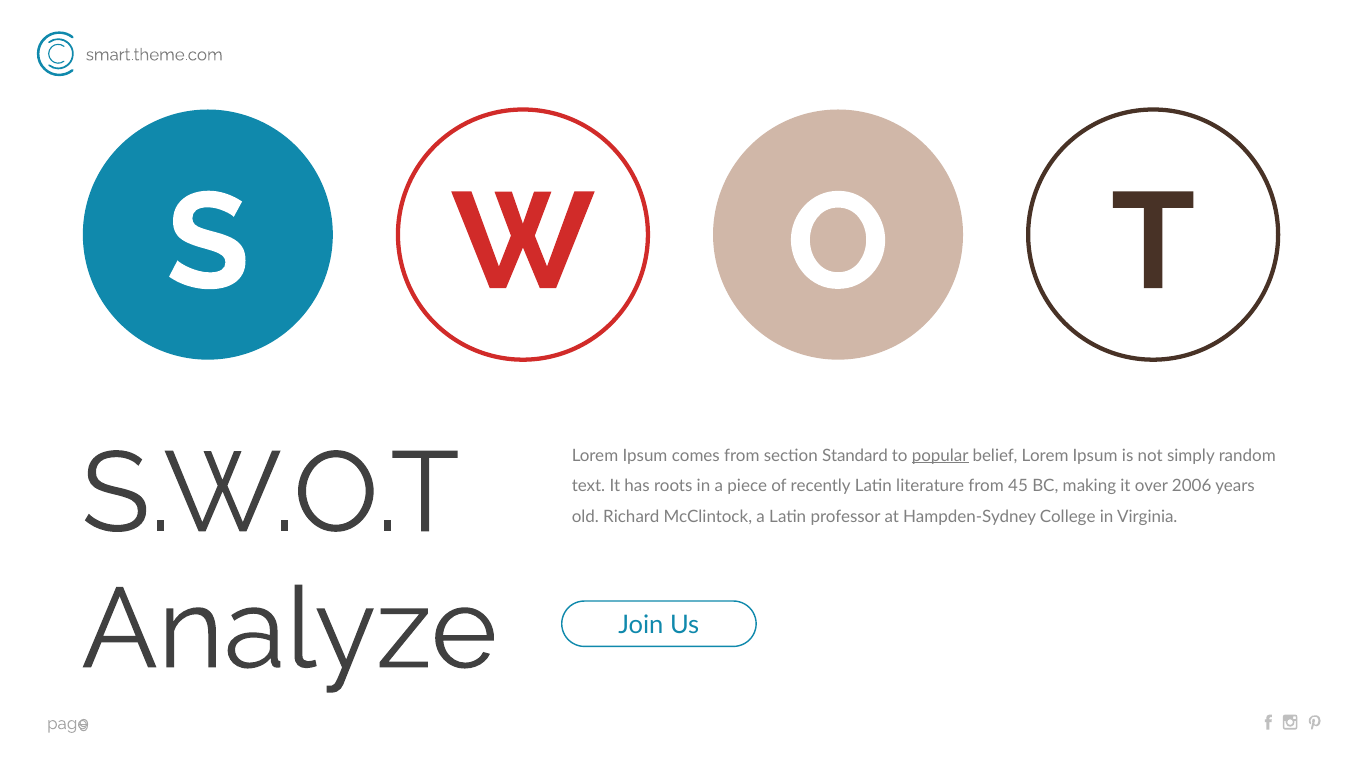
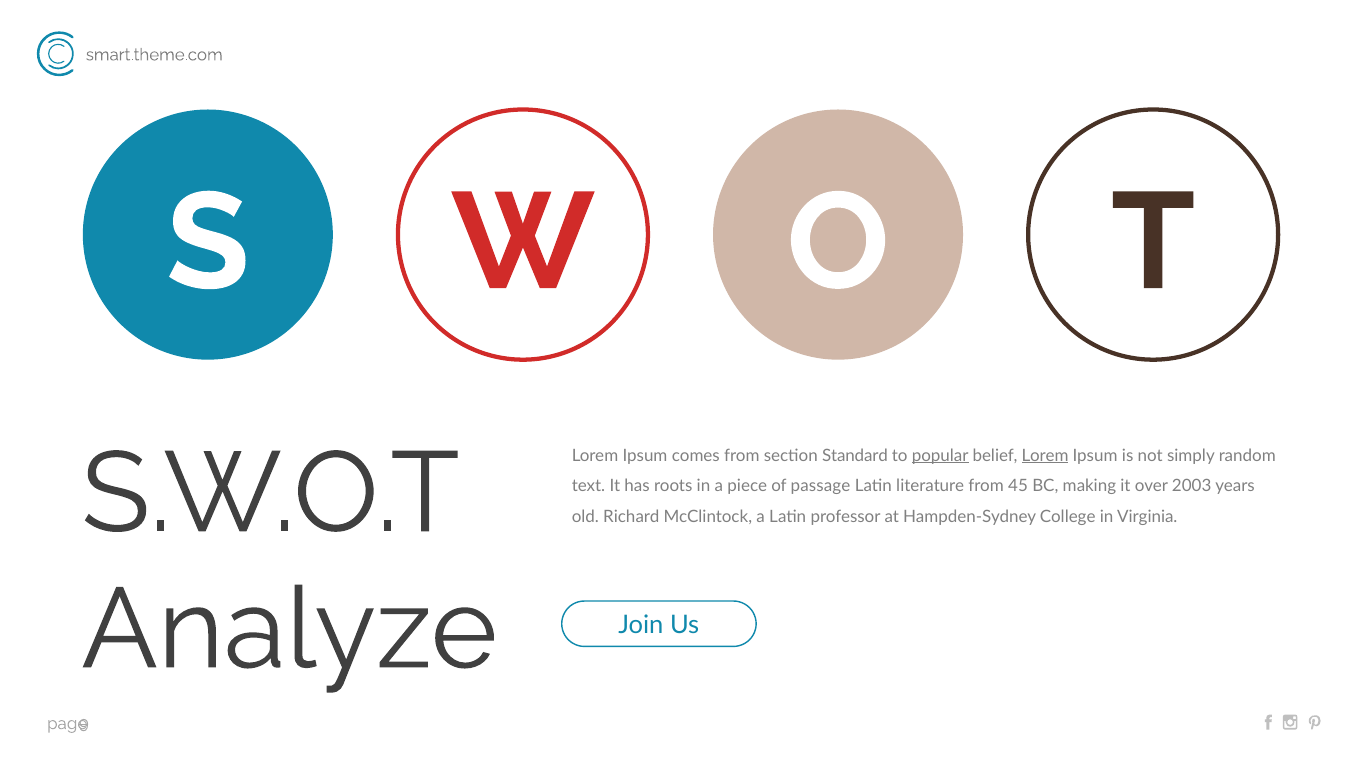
Lorem underline: none -> present (1045, 455)
recently: recently -> passage (821, 486)
2006: 2006 -> 2003 (1192, 486)
